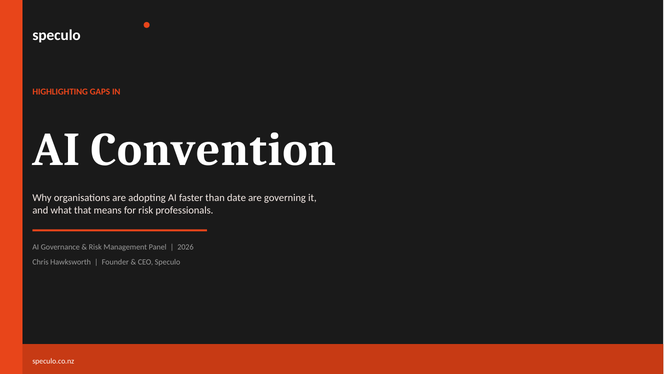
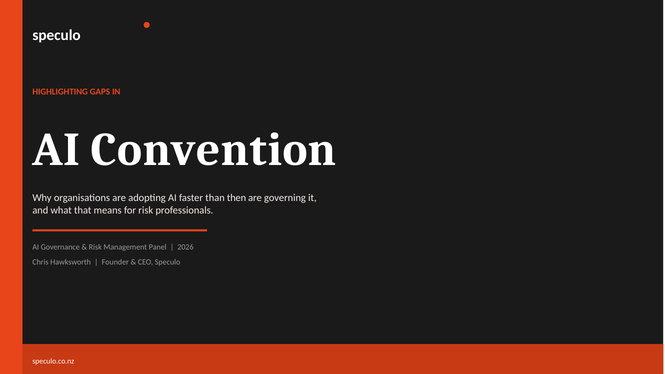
date: date -> then (237, 198)
